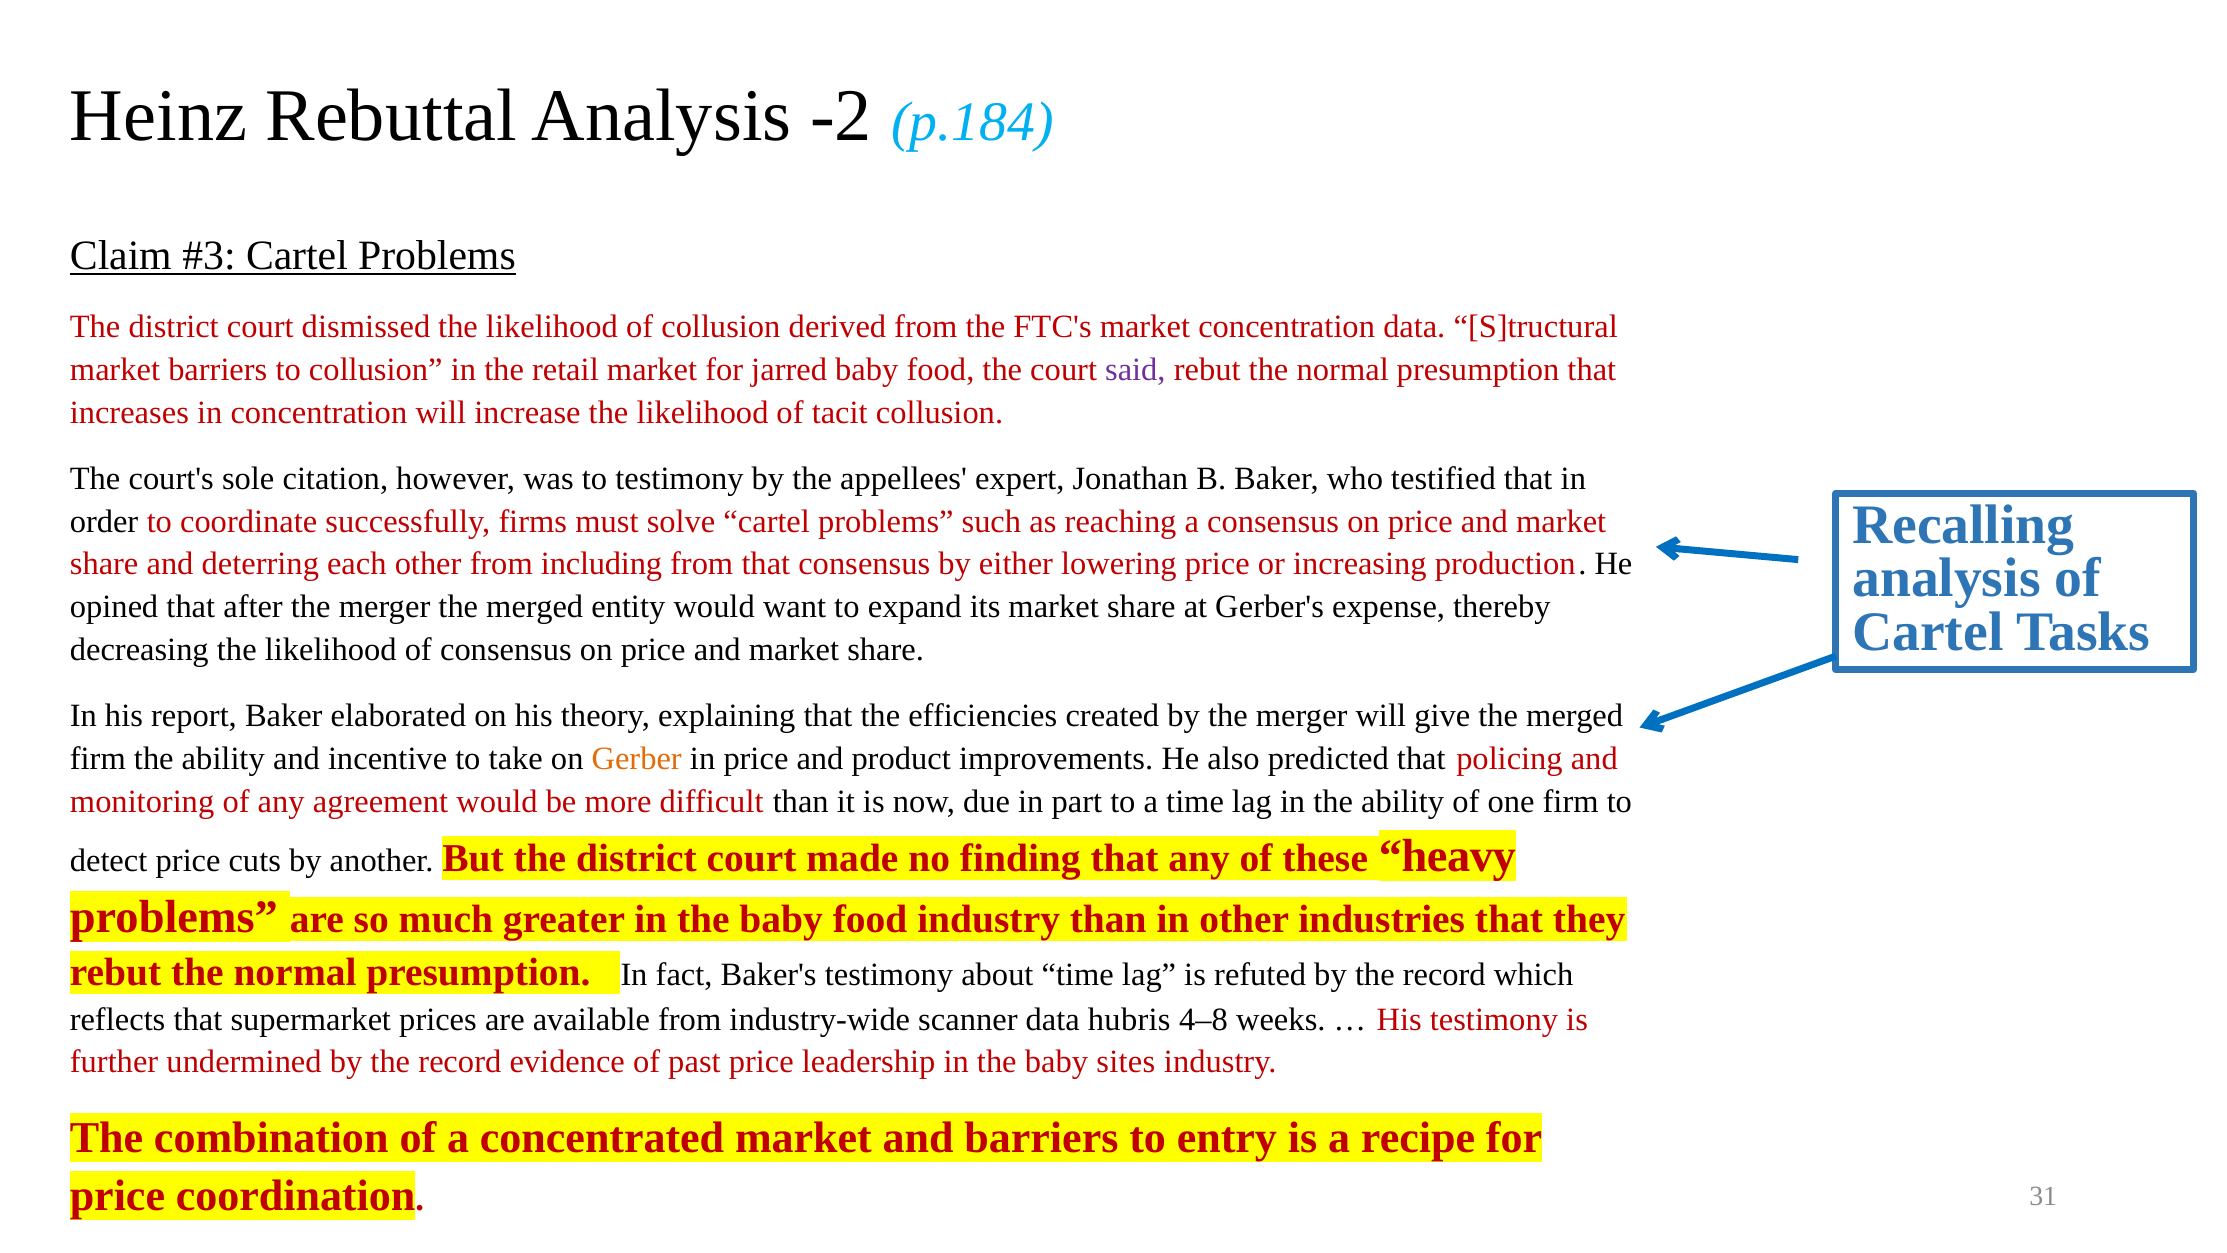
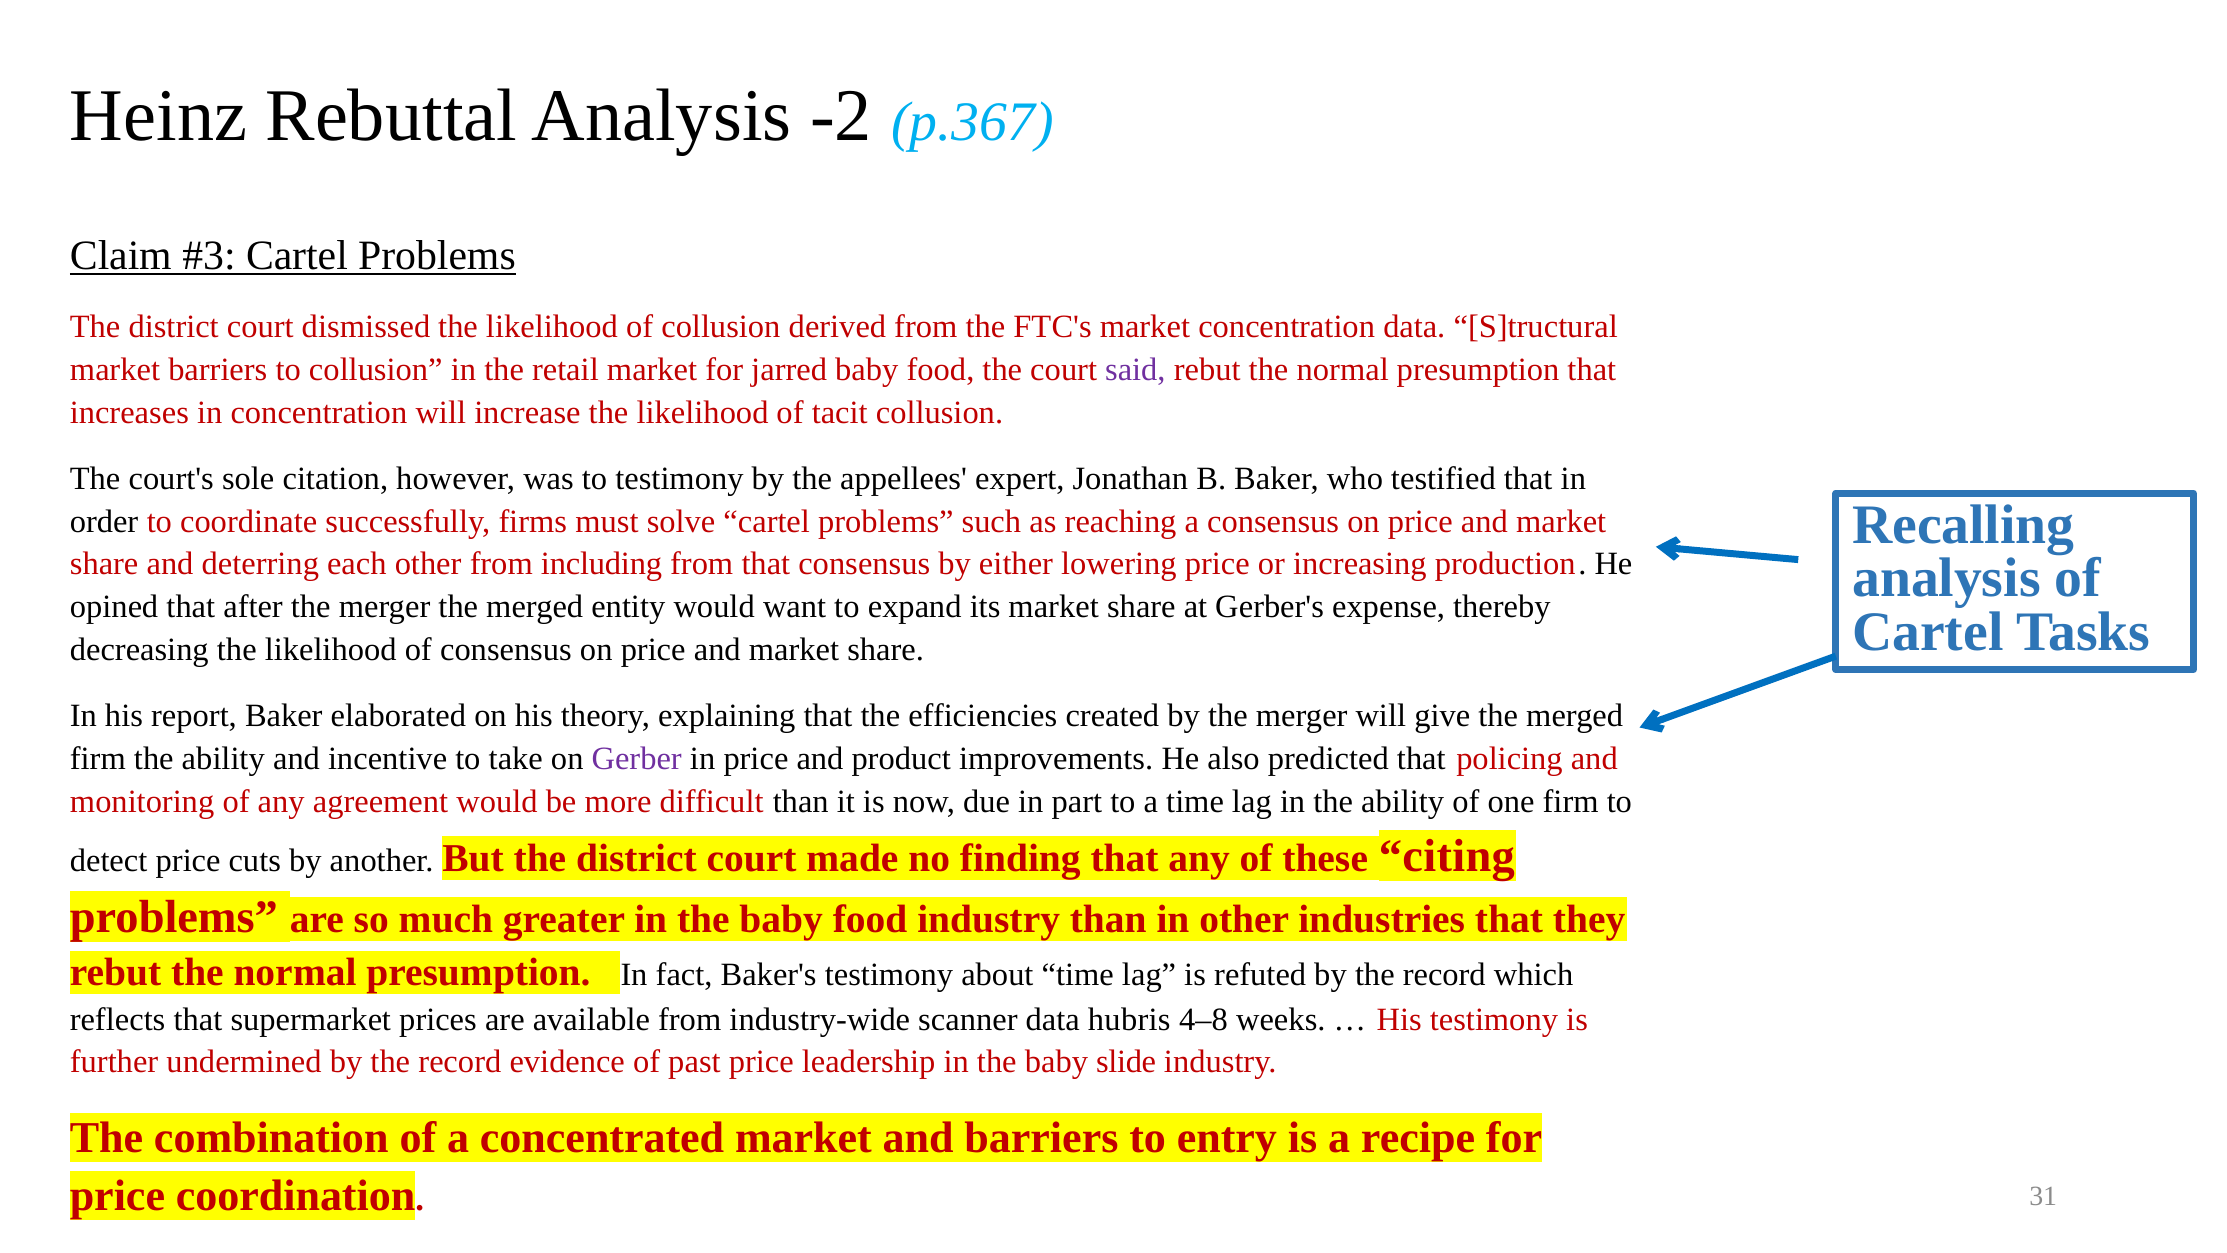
p.184: p.184 -> p.367 (973, 122)
Gerber colour: orange -> purple (637, 759)
heavy: heavy -> citing (1447, 856)
sites: sites -> slide (1126, 1062)
